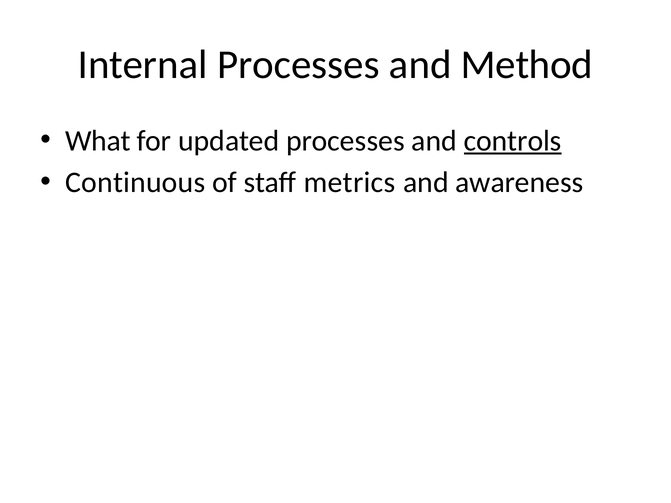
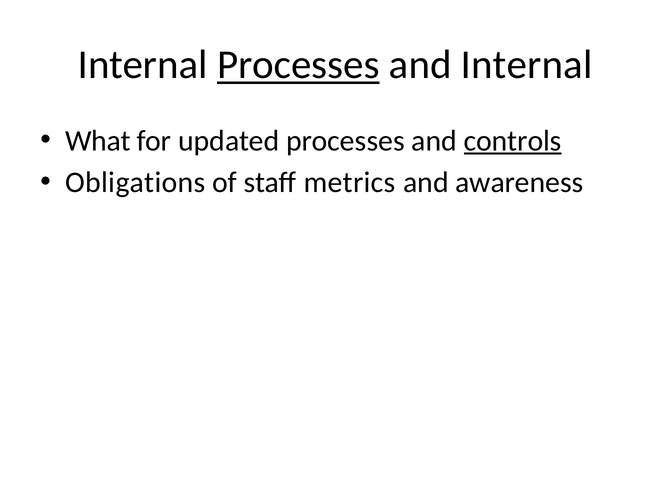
Processes underline: none -> present (298, 65)
and Method: Method -> Internal (527, 65)
Continuous: Continuous -> Obligations (135, 183)
